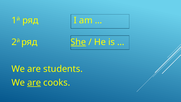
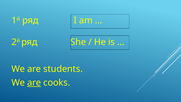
She underline: present -> none (78, 42)
